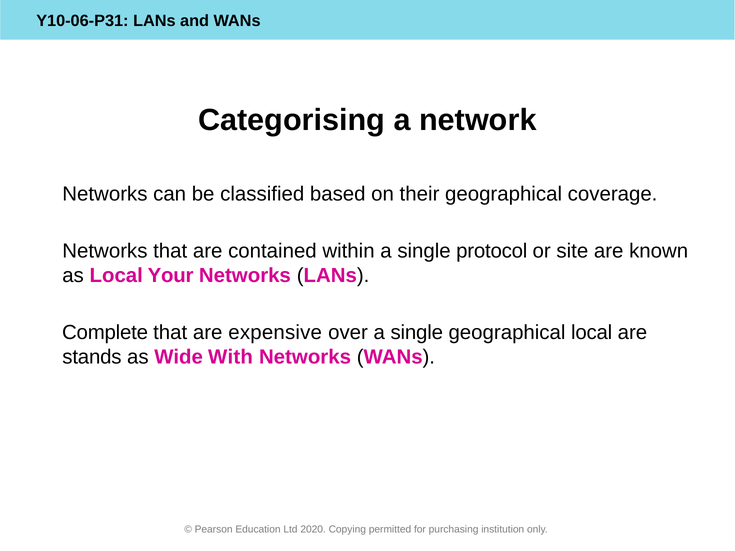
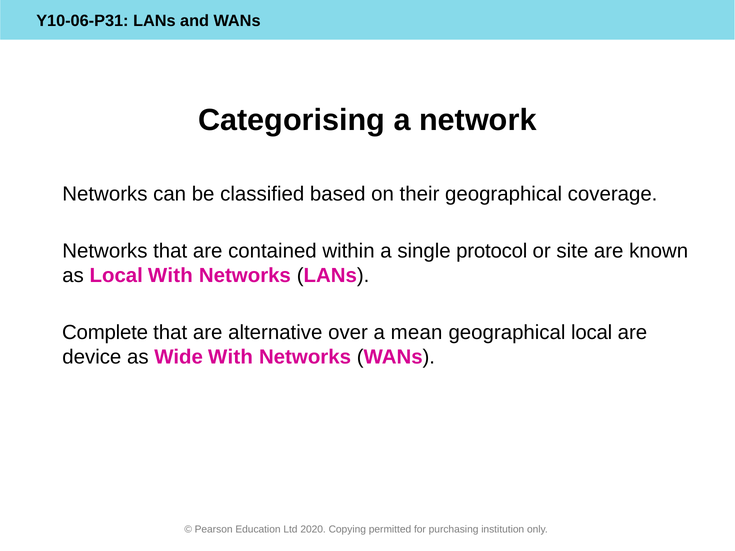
Local Your: Your -> With (170, 276)
expensive: expensive -> alternative (275, 333)
over a single: single -> mean (417, 333)
stands: stands -> device (92, 357)
